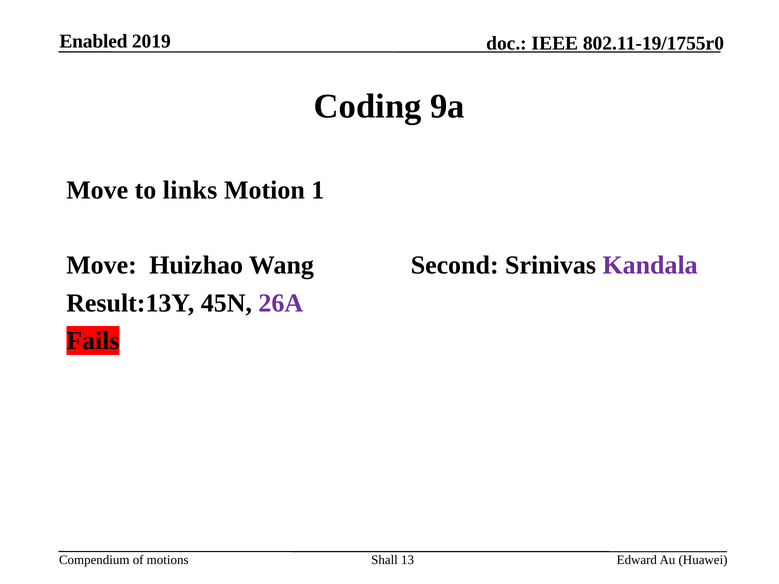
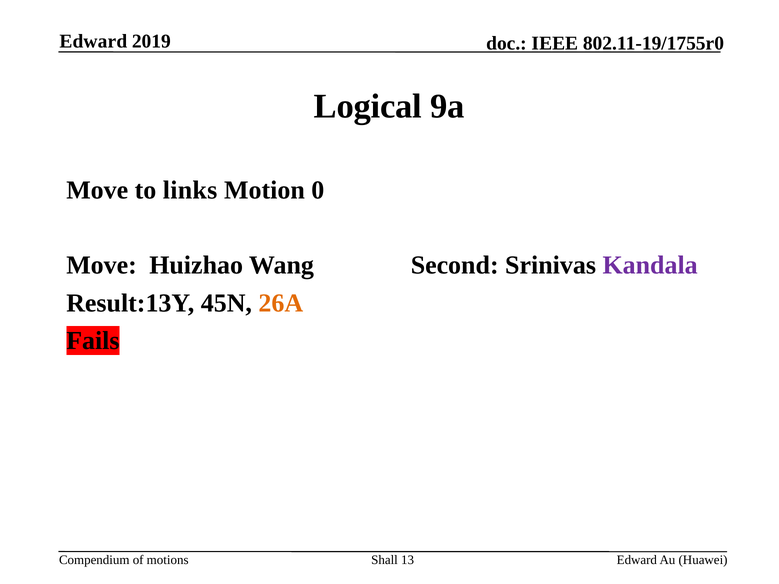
Enabled: Enabled -> Edward (93, 41)
Coding: Coding -> Logical (368, 106)
1: 1 -> 0 (318, 190)
26A colour: purple -> orange (281, 303)
